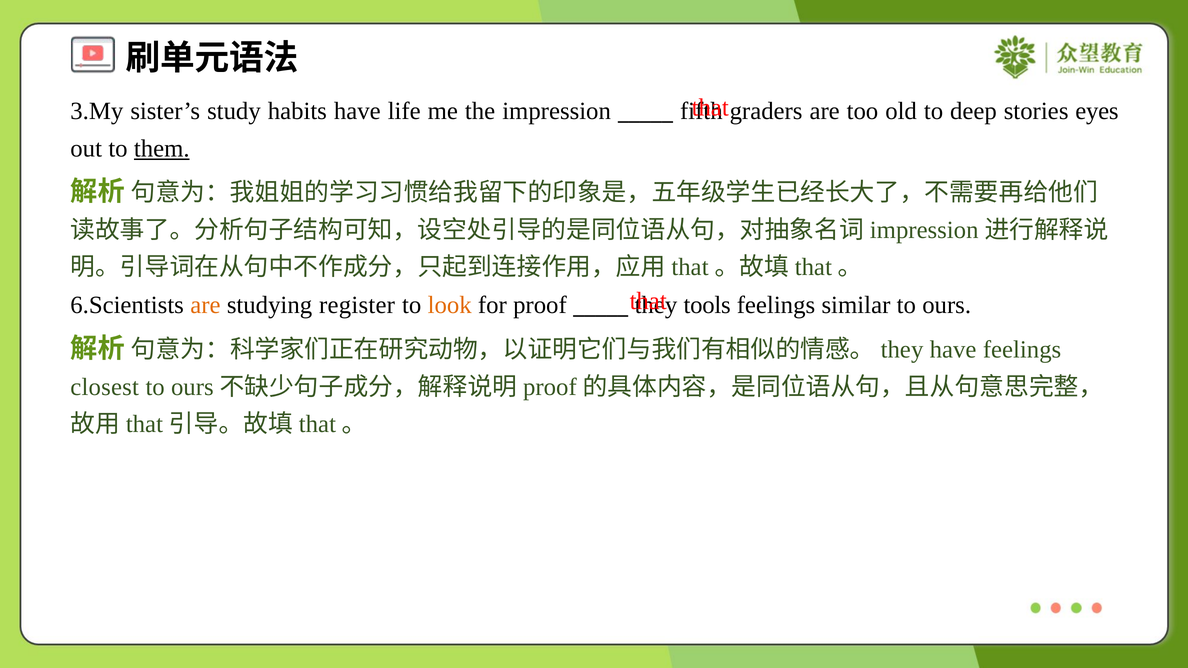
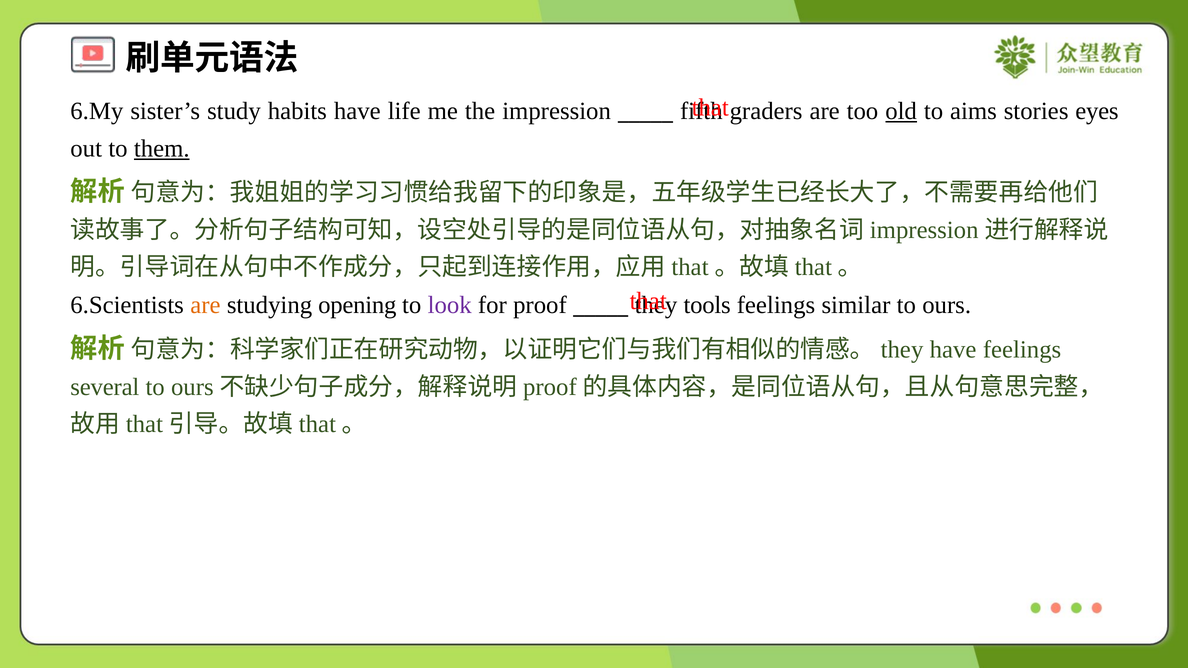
3.My: 3.My -> 6.My (97, 111)
old underline: none -> present (901, 111)
deep: deep -> aims (973, 111)
register: register -> opening (357, 305)
look colour: orange -> purple (450, 305)
closest: closest -> several (105, 387)
